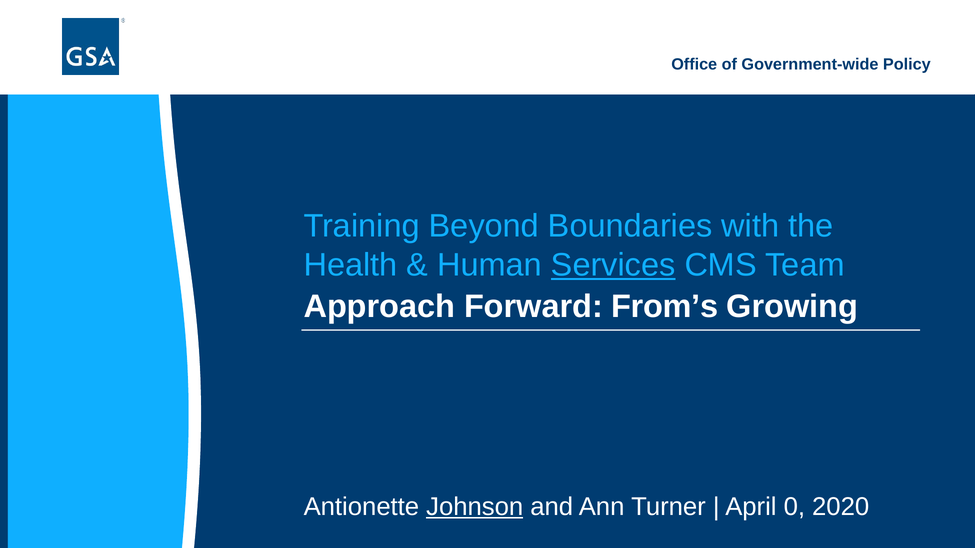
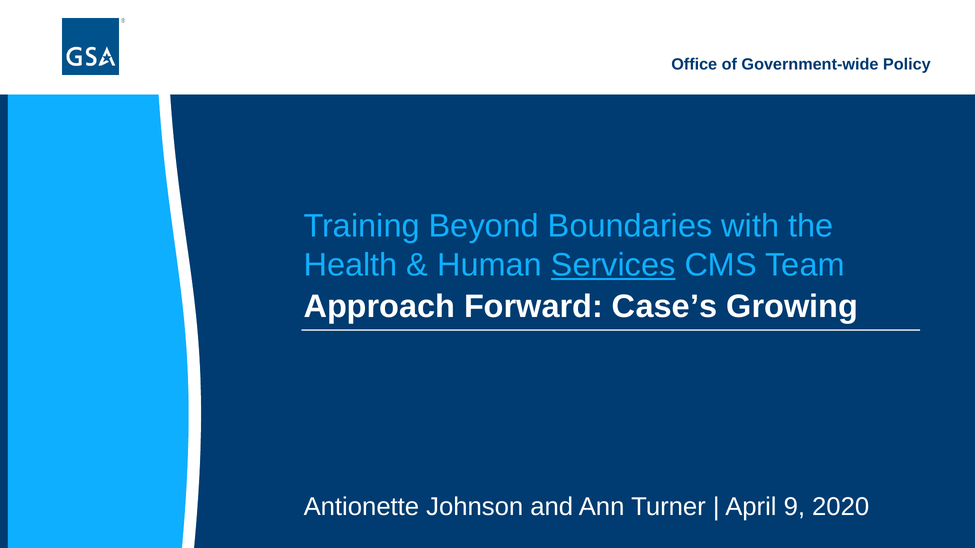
From’s: From’s -> Case’s (665, 307)
Johnson underline: present -> none (475, 507)
0: 0 -> 9 (794, 507)
